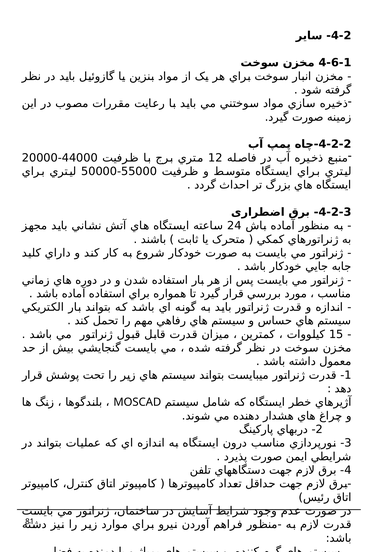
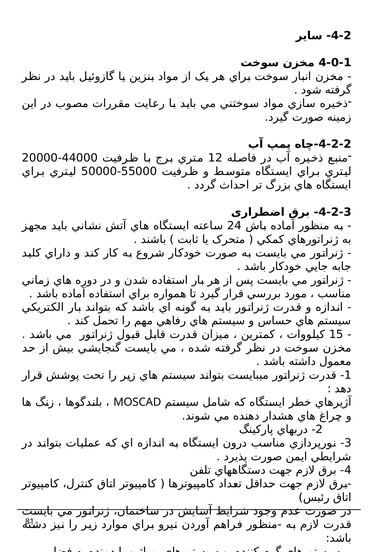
4-6-1: 4-6-1 -> 4-0-1 (335, 63)
